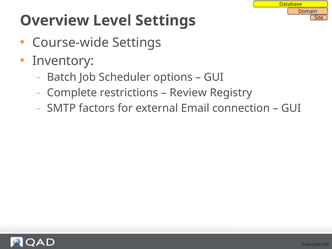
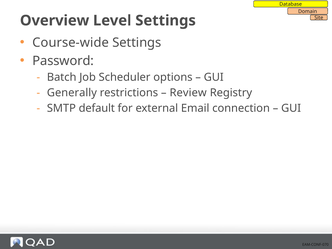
Inventory: Inventory -> Password (63, 61)
Complete: Complete -> Generally (72, 93)
factors: factors -> default (97, 108)
